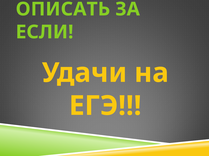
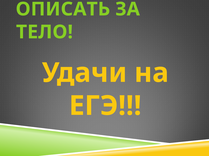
ЕСЛИ: ЕСЛИ -> ТЕЛО (44, 32)
